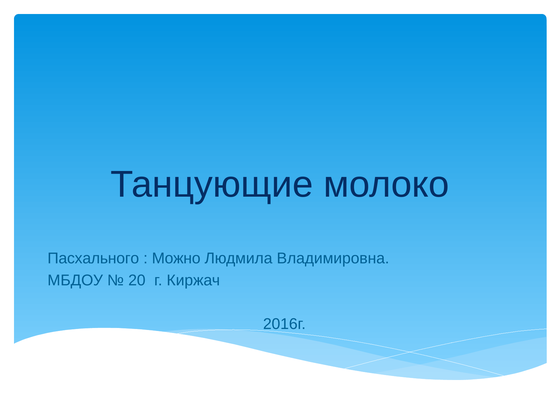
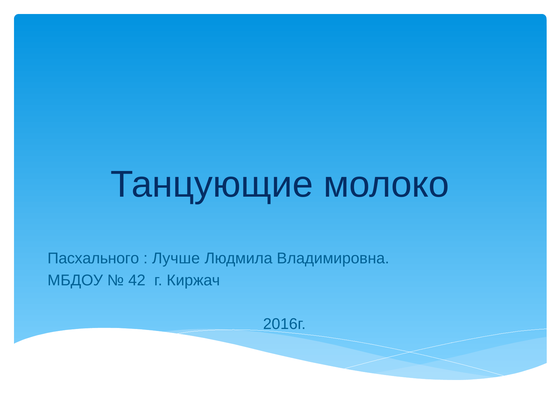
Можно: Можно -> Лучше (176, 259)
20: 20 -> 42 (137, 280)
